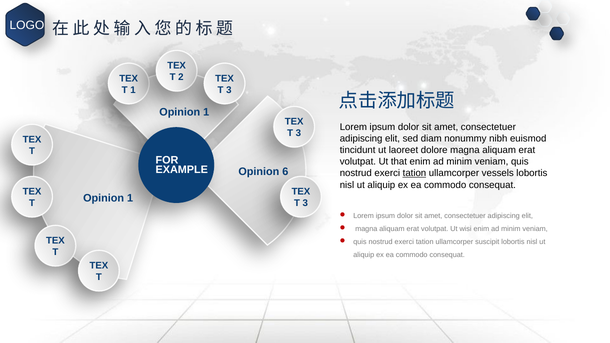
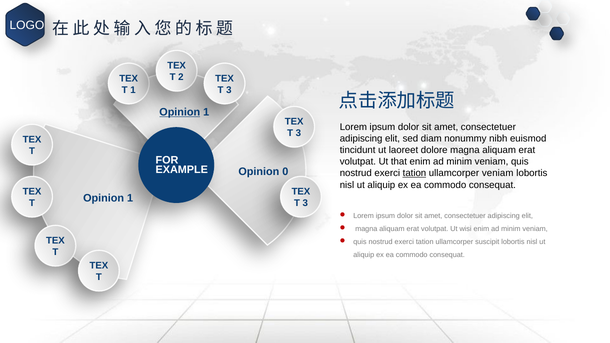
Opinion underline: none -> present (180, 112)
6: 6 -> 0 (285, 172)
ullamcorper vessels: vessels -> veniam (498, 173)
